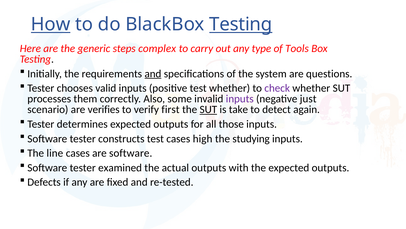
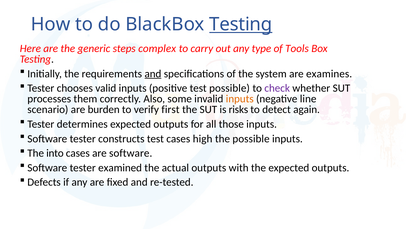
How underline: present -> none (51, 24)
questions: questions -> examines (329, 74)
test whether: whether -> possible (230, 88)
inputs colour: purple -> orange (240, 99)
just: just -> line (308, 99)
verifies: verifies -> burden (104, 109)
SUT underline: present -> none (208, 109)
take: take -> risks (238, 109)
the studying: studying -> possible (251, 138)
line: line -> into (55, 153)
